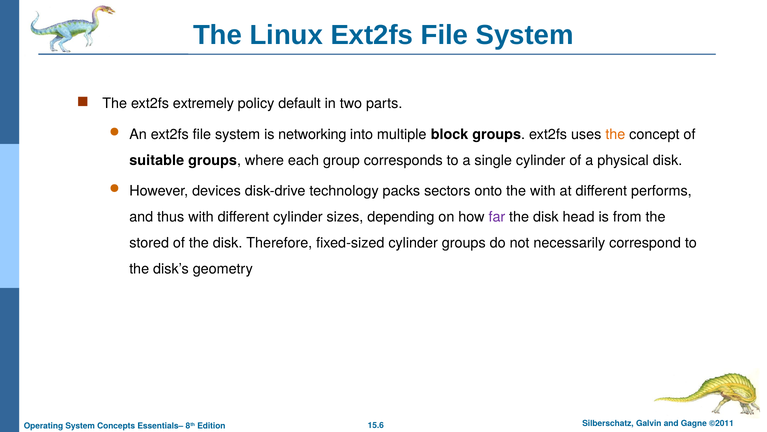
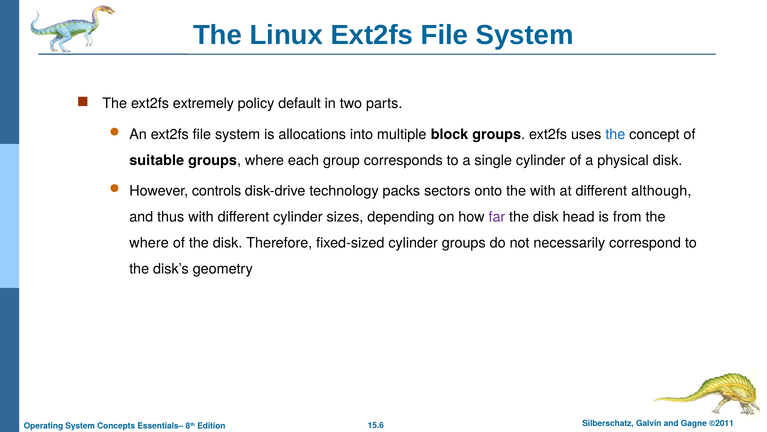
networking: networking -> allocations (312, 134)
the colour: orange -> blue (615, 134)
devices: devices -> controls (217, 191)
performs: performs -> although (661, 191)
stored: stored -> where (149, 243)
